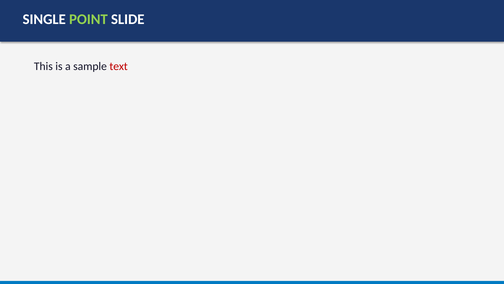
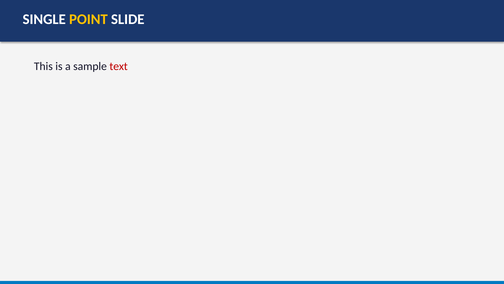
POINT colour: light green -> yellow (88, 19)
